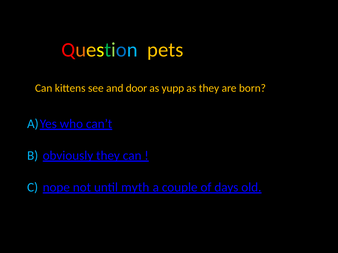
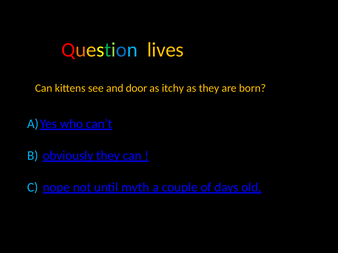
pets: pets -> lives (165, 50)
yupp: yupp -> itchy (173, 88)
